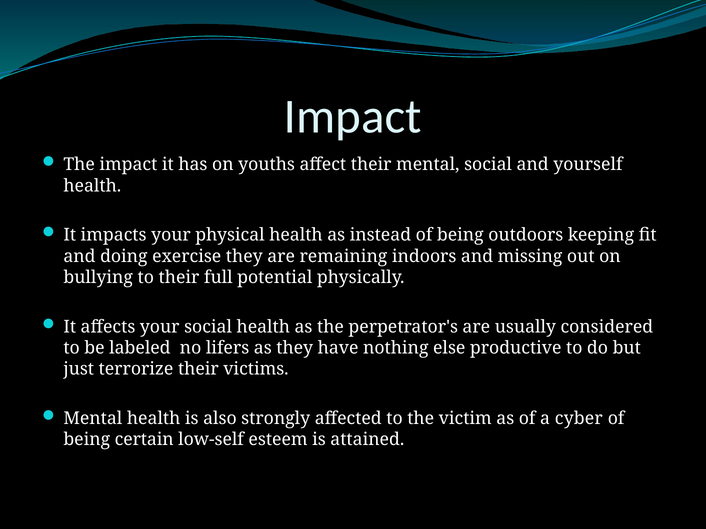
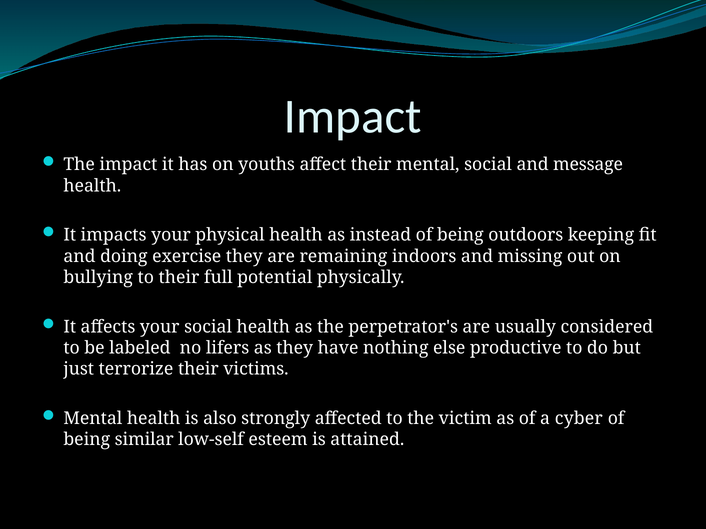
yourself: yourself -> message (588, 165)
certain: certain -> similar (144, 440)
